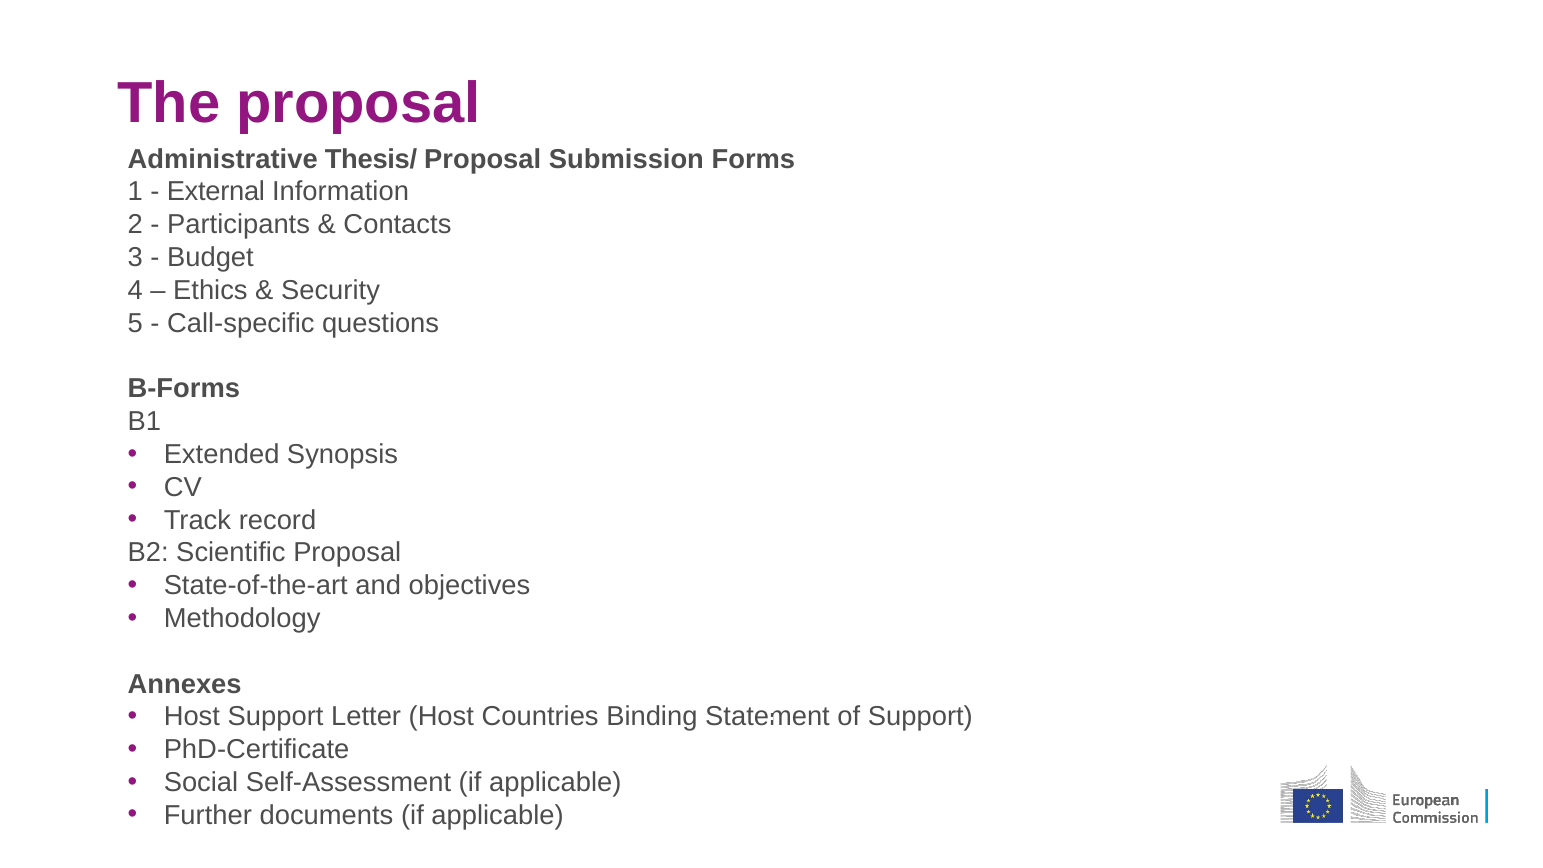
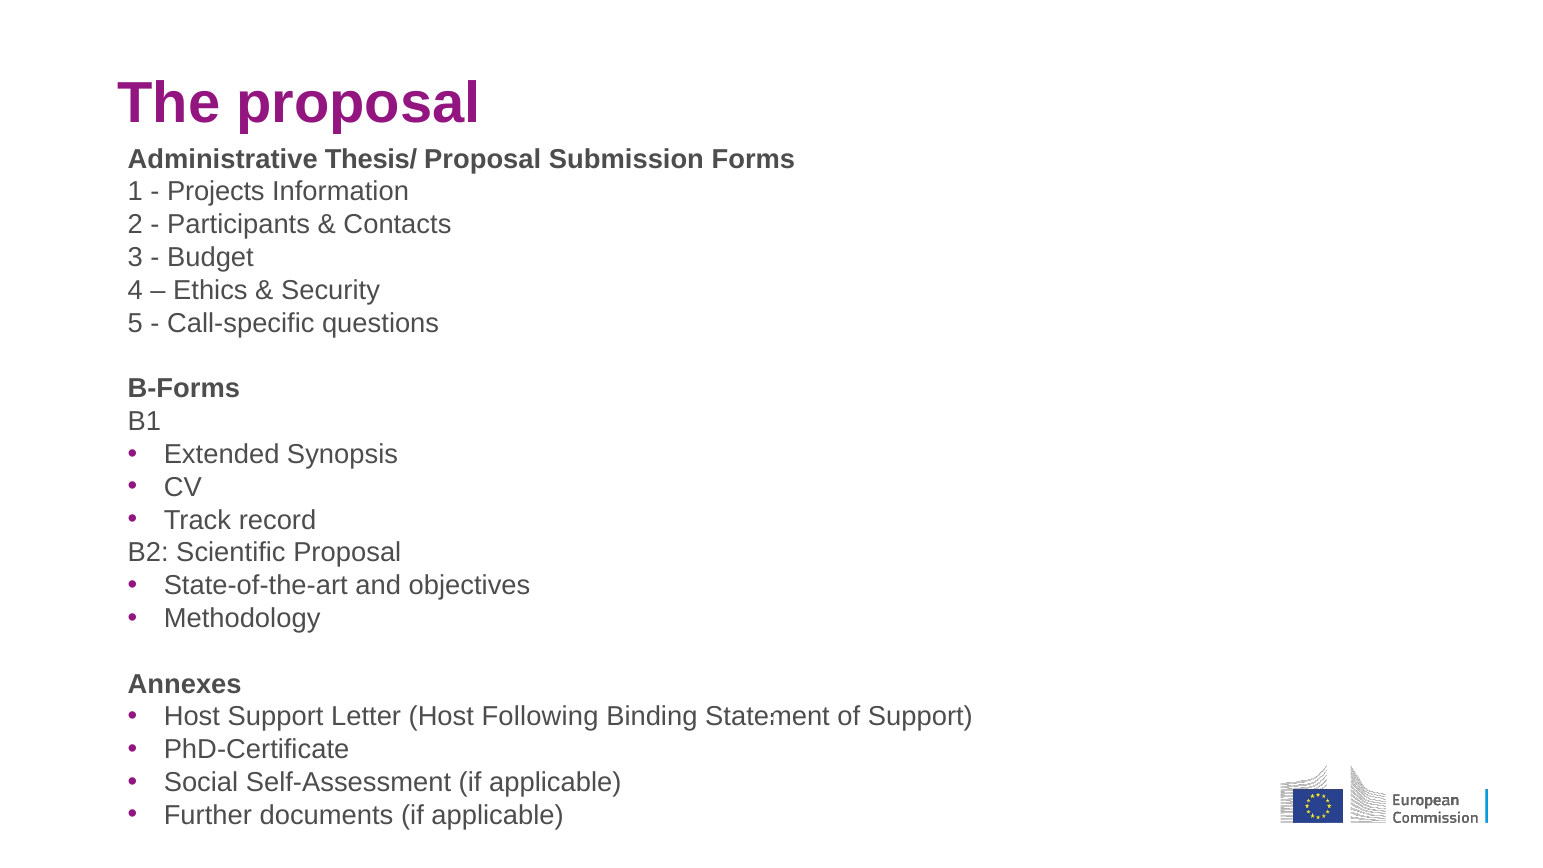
External: External -> Projects (216, 192)
Countries: Countries -> Following (540, 717)
